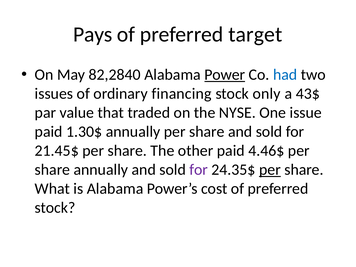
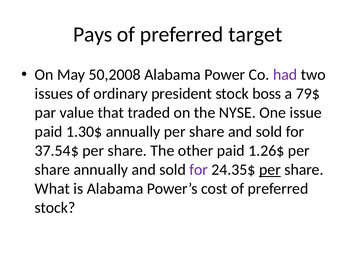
82,2840: 82,2840 -> 50,2008 (115, 75)
Power underline: present -> none (225, 75)
had colour: blue -> purple (285, 75)
financing: financing -> president (182, 94)
only: only -> boss (267, 94)
43$: 43$ -> 79$ (308, 94)
21.45$: 21.45$ -> 37.54$ (57, 151)
4.46$: 4.46$ -> 1.26$ (266, 151)
